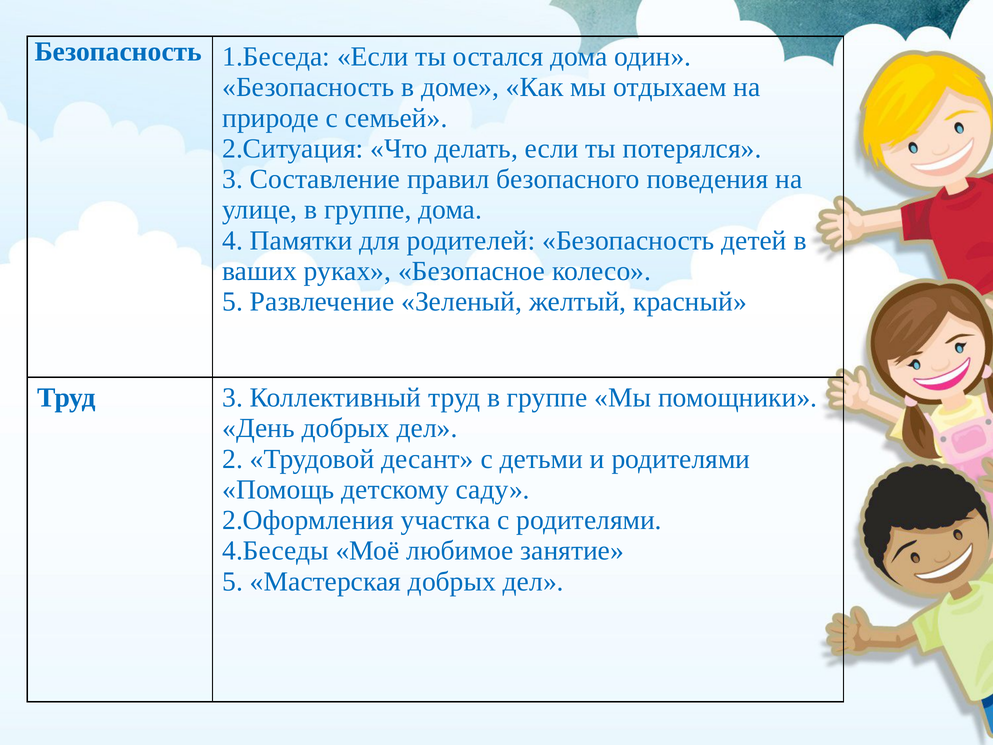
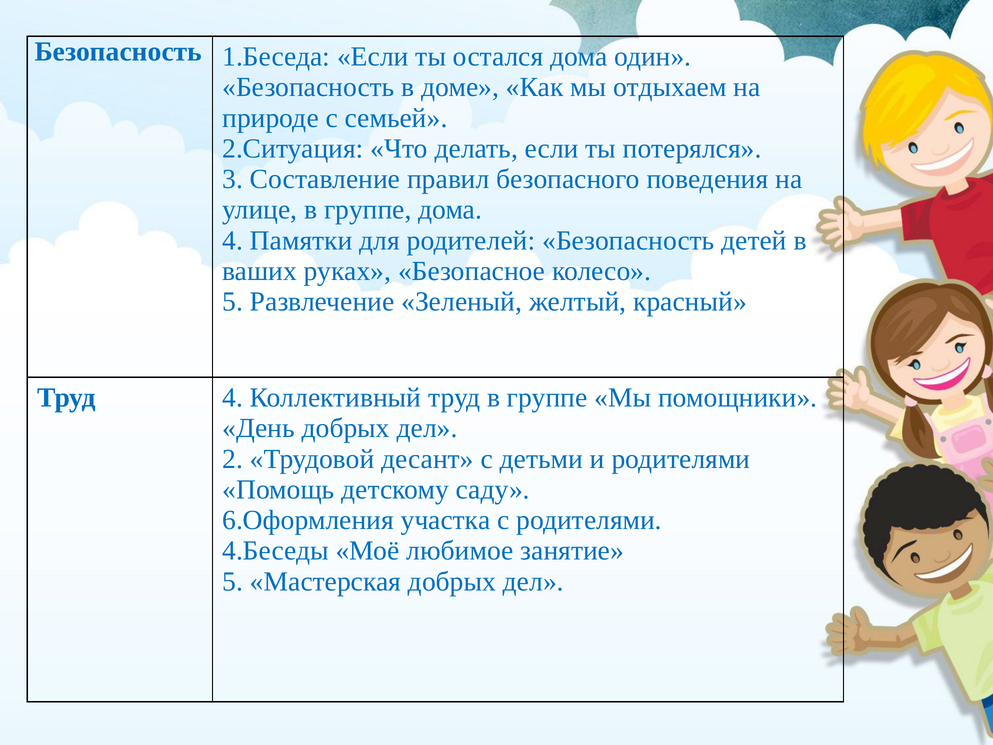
Труд 3: 3 -> 4 (233, 398)
2.Оформления: 2.Оформления -> 6.Оформления (308, 520)
